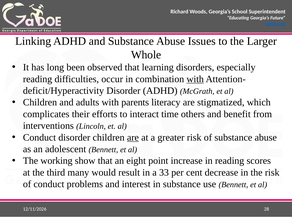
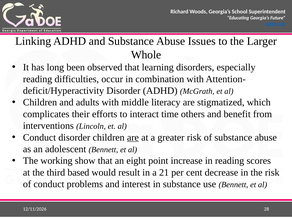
with underline: present -> none (195, 79)
parents: parents -> middle (135, 102)
many: many -> based (78, 172)
33: 33 -> 21 (164, 172)
